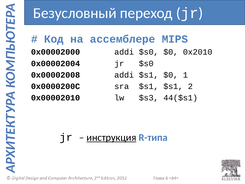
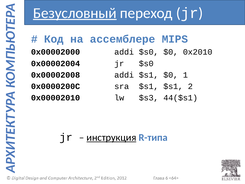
Безусловный underline: none -> present (75, 13)
